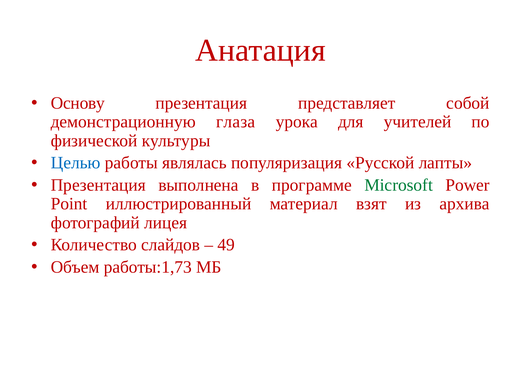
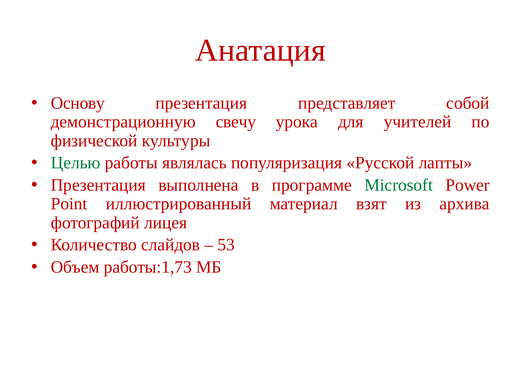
глаза: глаза -> свечу (236, 122)
Целью colour: blue -> green (76, 163)
49: 49 -> 53 (226, 245)
